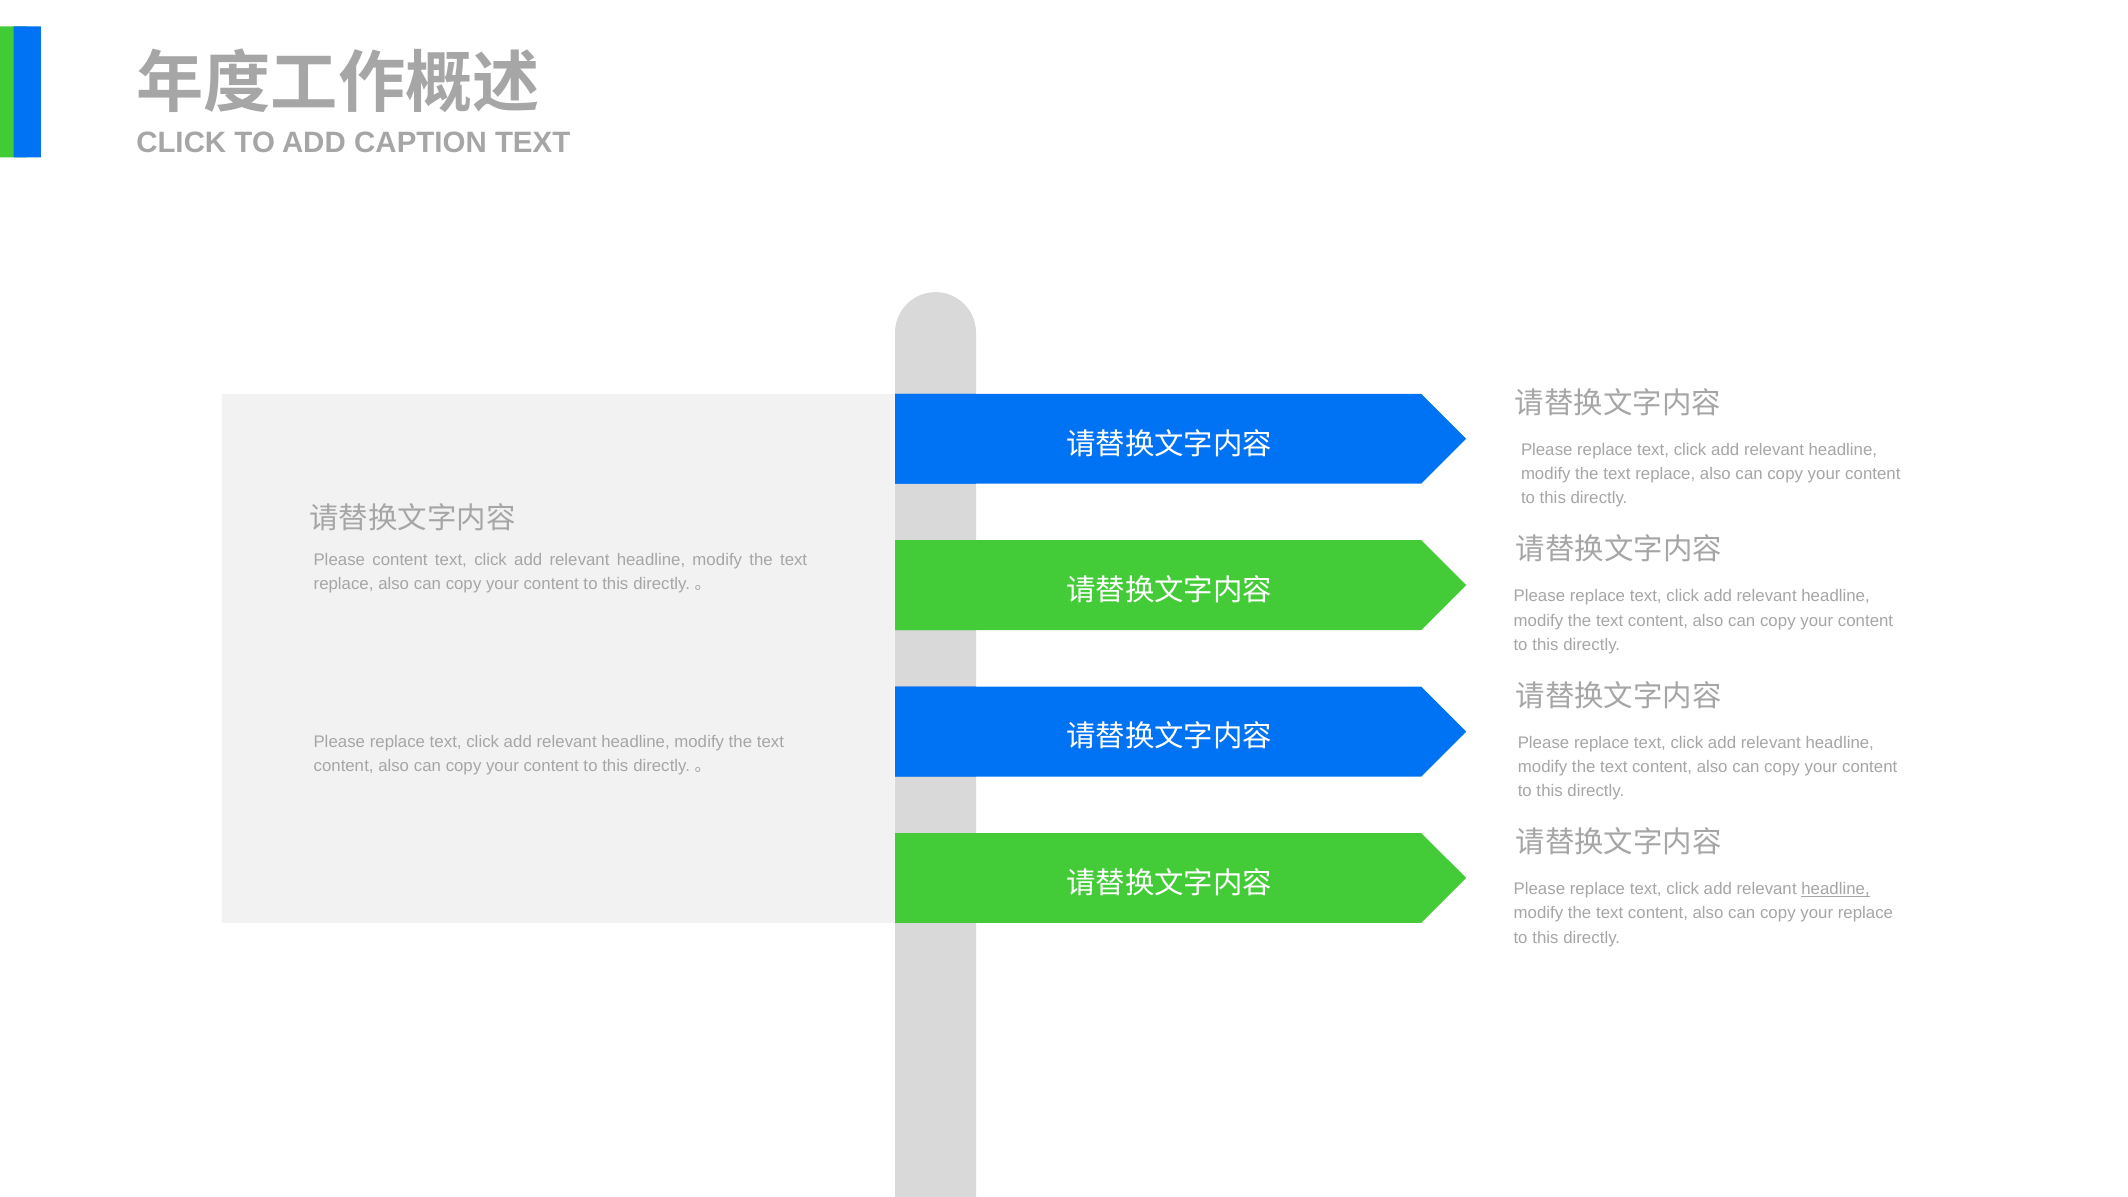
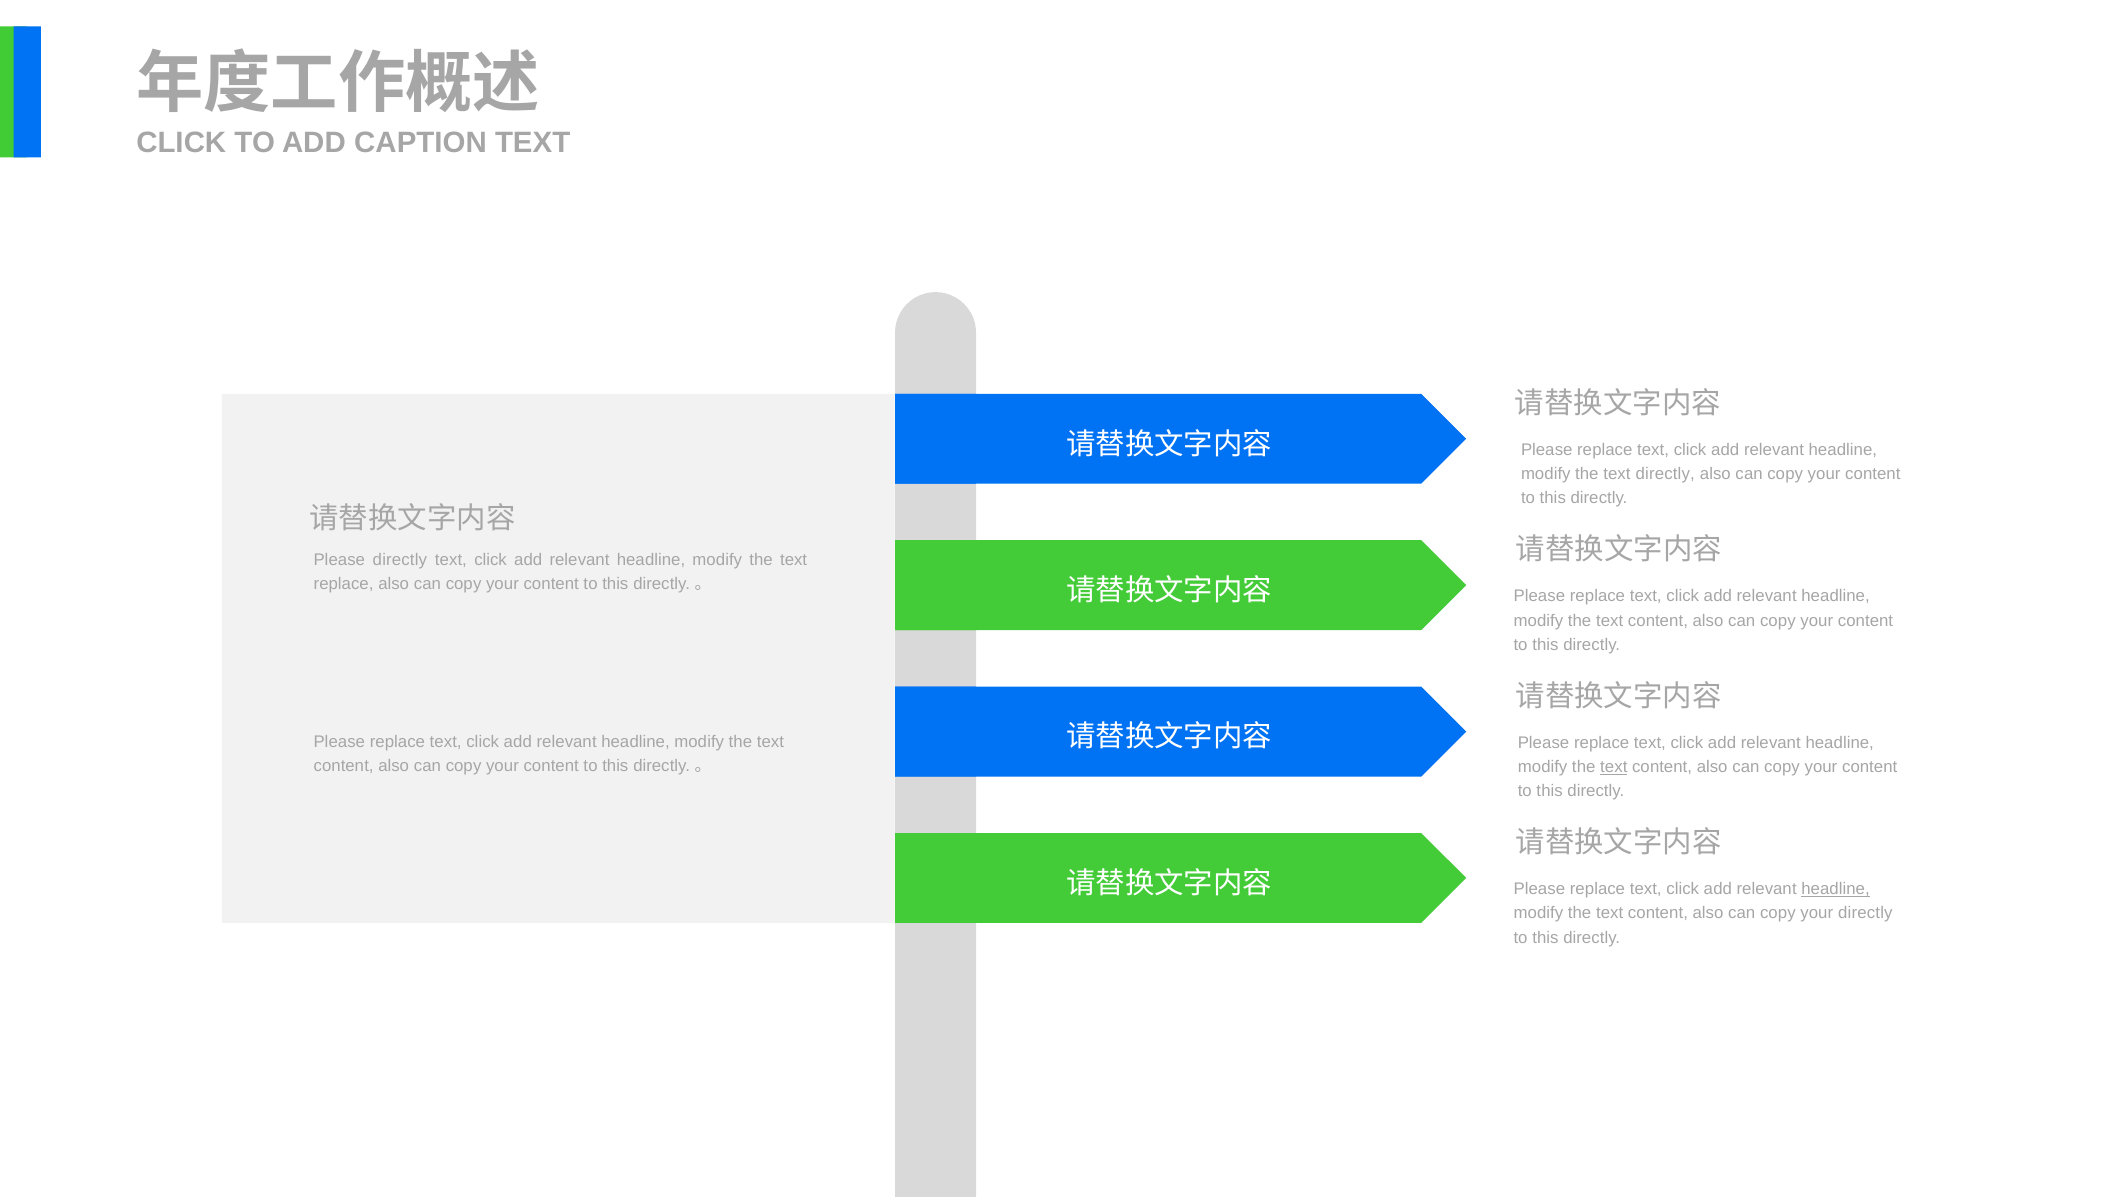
replace: replace -> directly (1665, 474)
Please content: content -> directly (400, 560)
text underline: none -> present (1614, 767)
your replace: replace -> directly (1865, 913)
